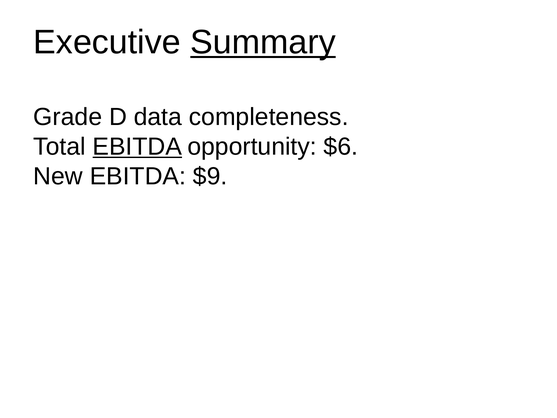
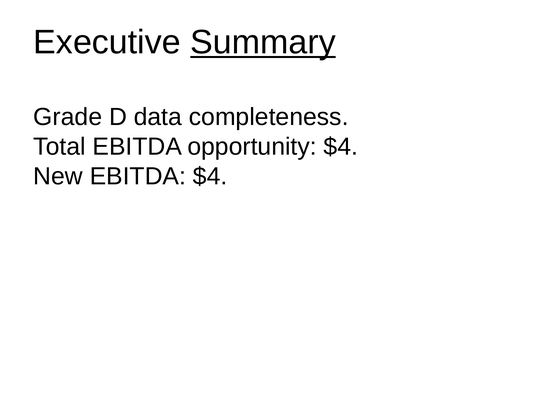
EBITDA underline: present -> none (137, 147)
opportunity $6: $6 -> $4 (341, 147)
EBITDA $9: $9 -> $4 (210, 176)
